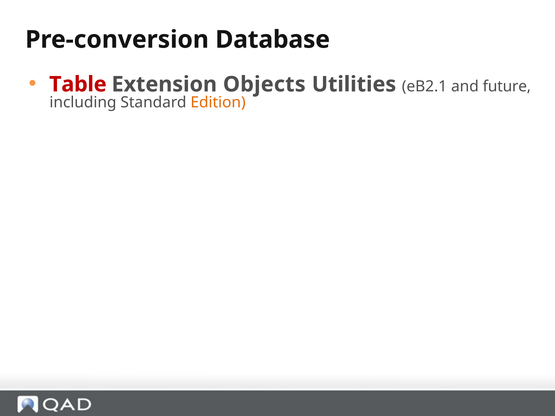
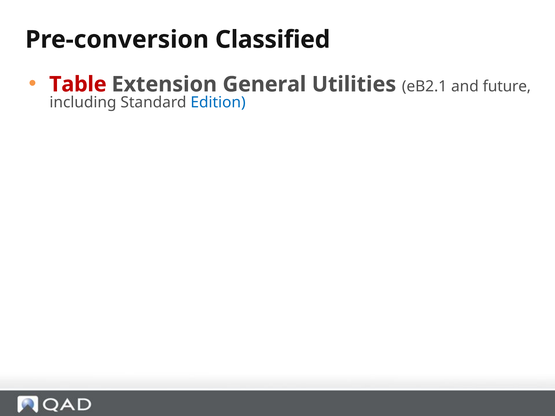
Database: Database -> Classified (273, 40)
Objects: Objects -> General (264, 84)
Edition colour: orange -> blue (218, 102)
